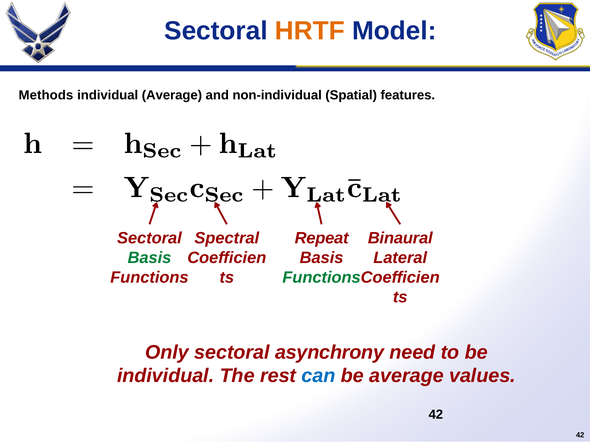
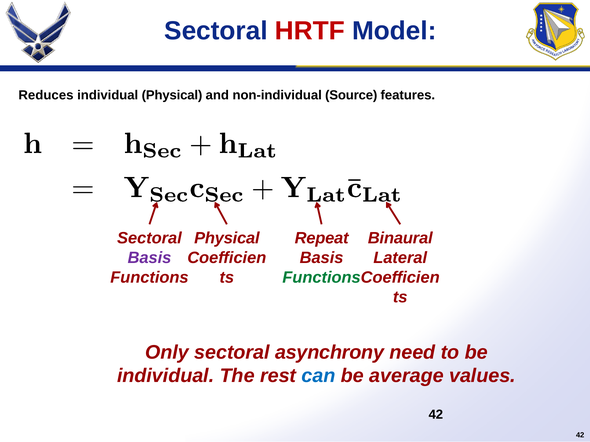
HRTF colour: orange -> red (310, 31)
Methods: Methods -> Reduces (46, 95)
individual Average: Average -> Physical (172, 95)
Spatial: Spatial -> Source (351, 95)
Spectral: Spectral -> Physical (227, 238)
Basis colour: green -> purple (149, 258)
